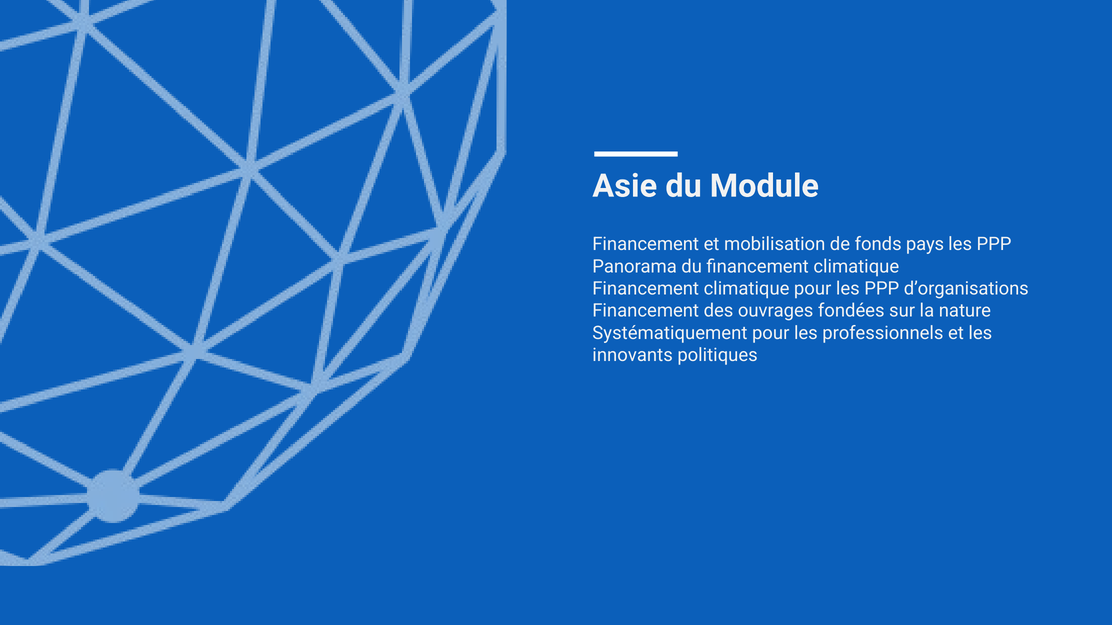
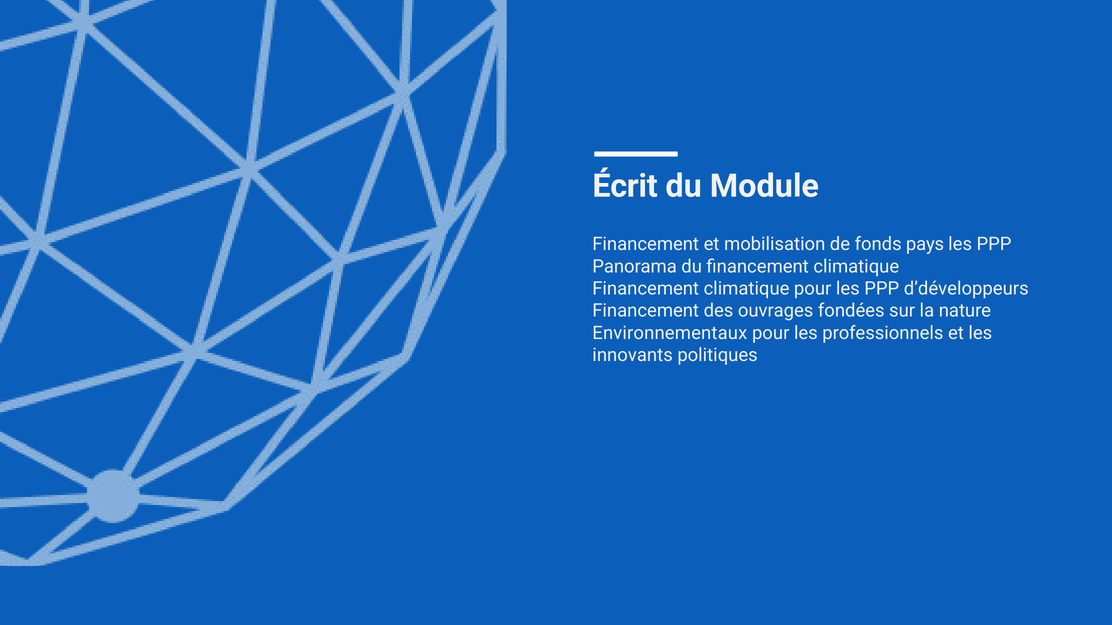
Asie: Asie -> Écrit (625, 186)
d’organisations: d’organisations -> d’développeurs (966, 289)
Systématiquement: Systématiquement -> Environnementaux (670, 333)
